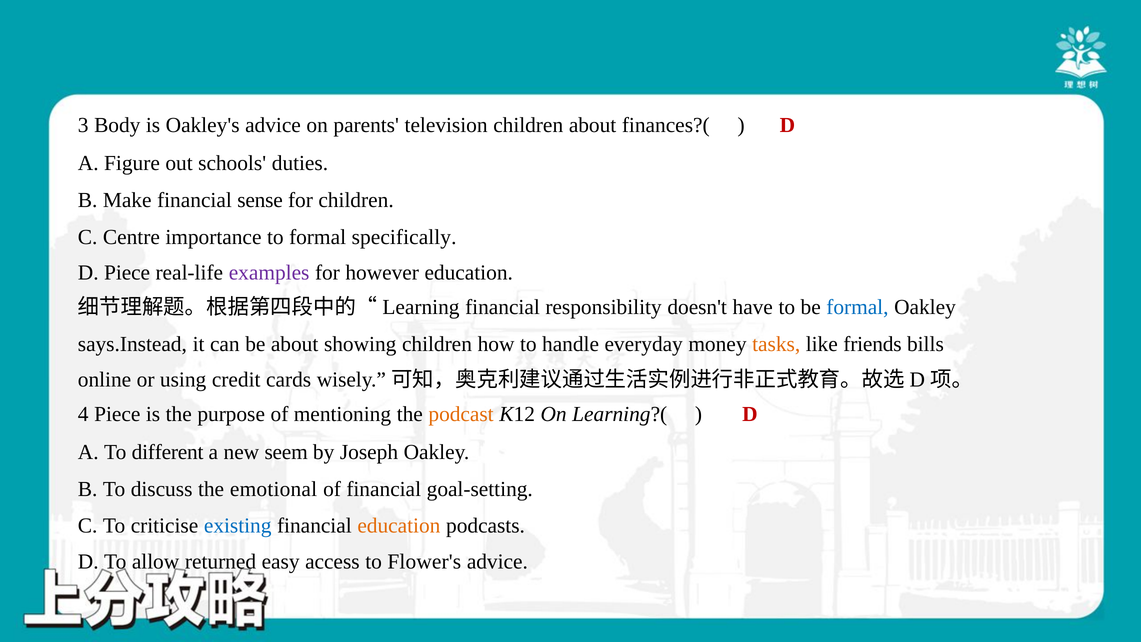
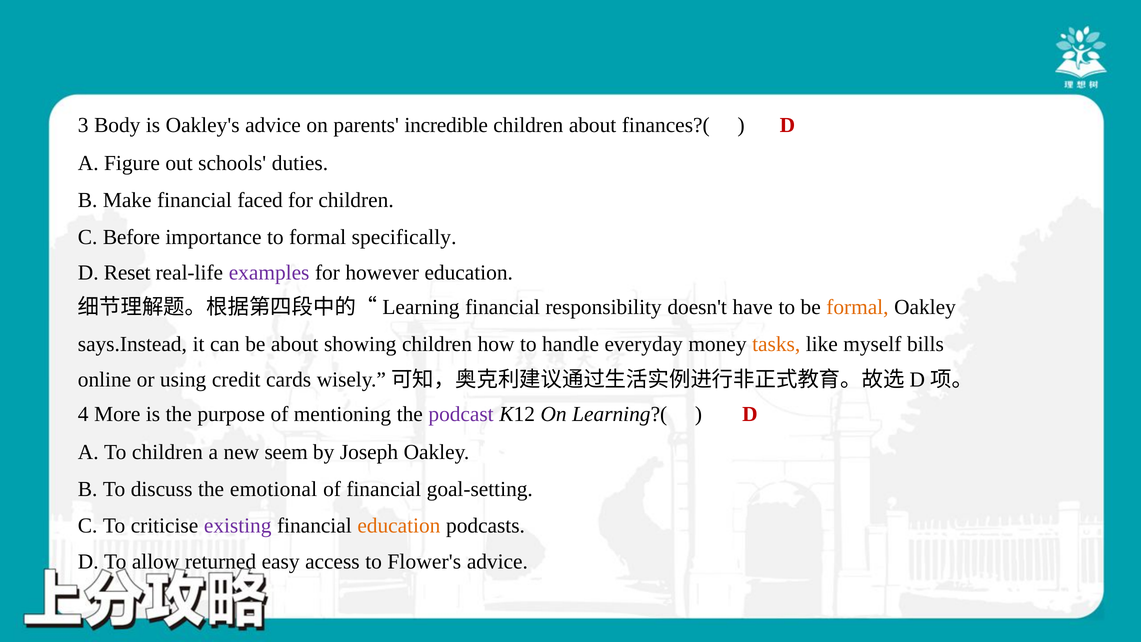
television: television -> incredible (446, 125)
sense: sense -> faced (260, 200)
Centre: Centre -> Before (132, 237)
D Piece: Piece -> Reset (127, 273)
formal colour: blue -> orange (857, 307)
friends: friends -> myself (872, 344)
4 Piece: Piece -> More (117, 414)
podcast colour: orange -> purple (461, 414)
To different: different -> children (167, 452)
existing colour: blue -> purple (238, 526)
